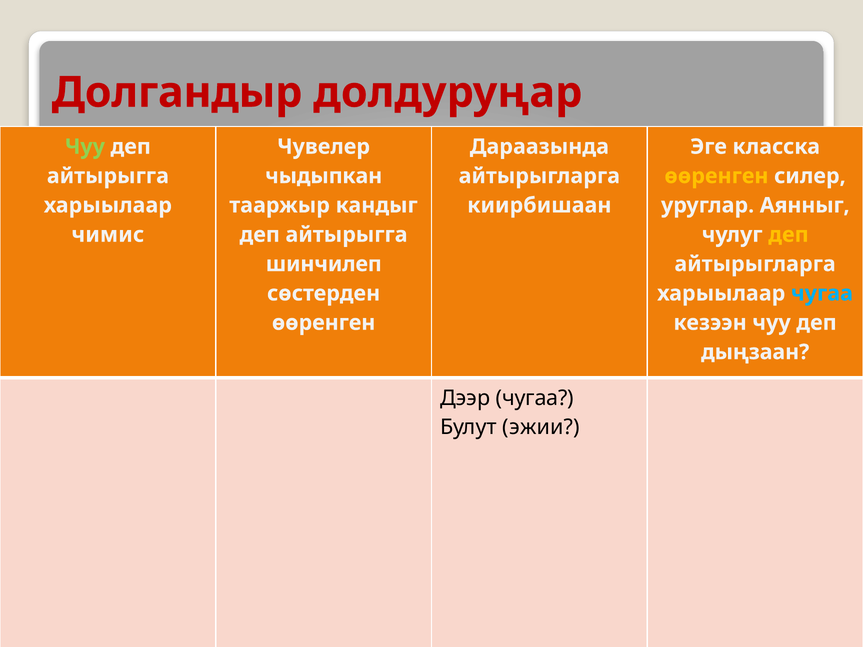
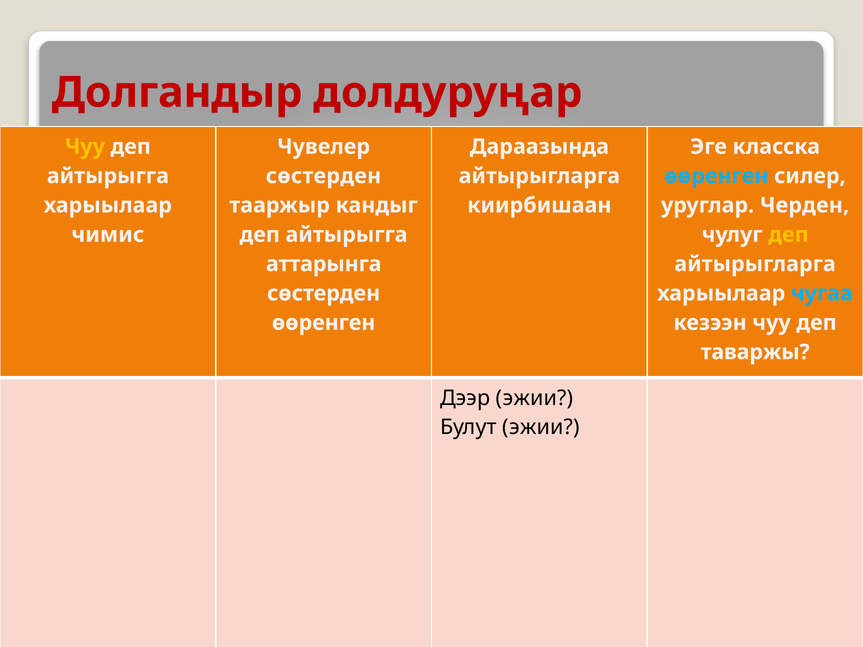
Чуу colour: light green -> yellow (85, 147)
чыдыпкан: чыдыпкан -> сөстерден (323, 176)
өөренген colour: yellow -> light blue (716, 176)
Аянныг: Аянныг -> Черден (805, 205)
шинчилеп: шинчилеп -> аттарынга (324, 264)
дыңзаан: дыңзаан -> таваржы (755, 352)
Дээр чугаа: чугаа -> эжии (535, 398)
